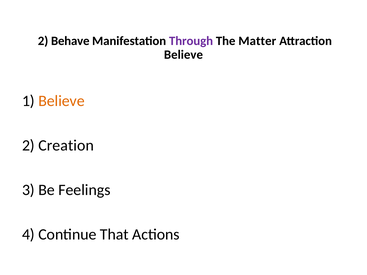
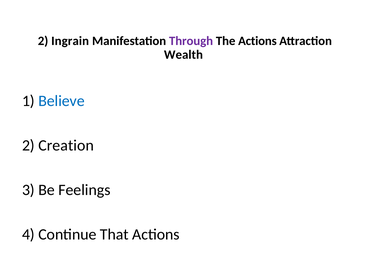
Behave: Behave -> Ingrain (70, 41)
The Matter: Matter -> Actions (257, 41)
Believe: Believe -> Wealth (183, 55)
Believe colour: orange -> blue (62, 101)
